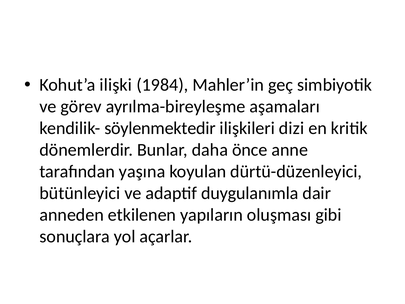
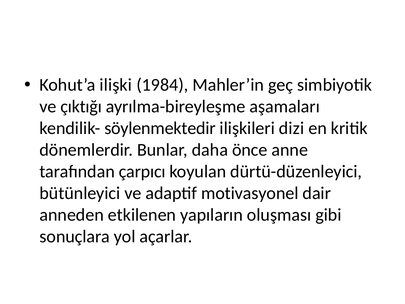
görev: görev -> çıktığı (81, 107)
yaşına: yaşına -> çarpıcı (142, 171)
duygulanımla: duygulanımla -> motivasyonel (250, 193)
